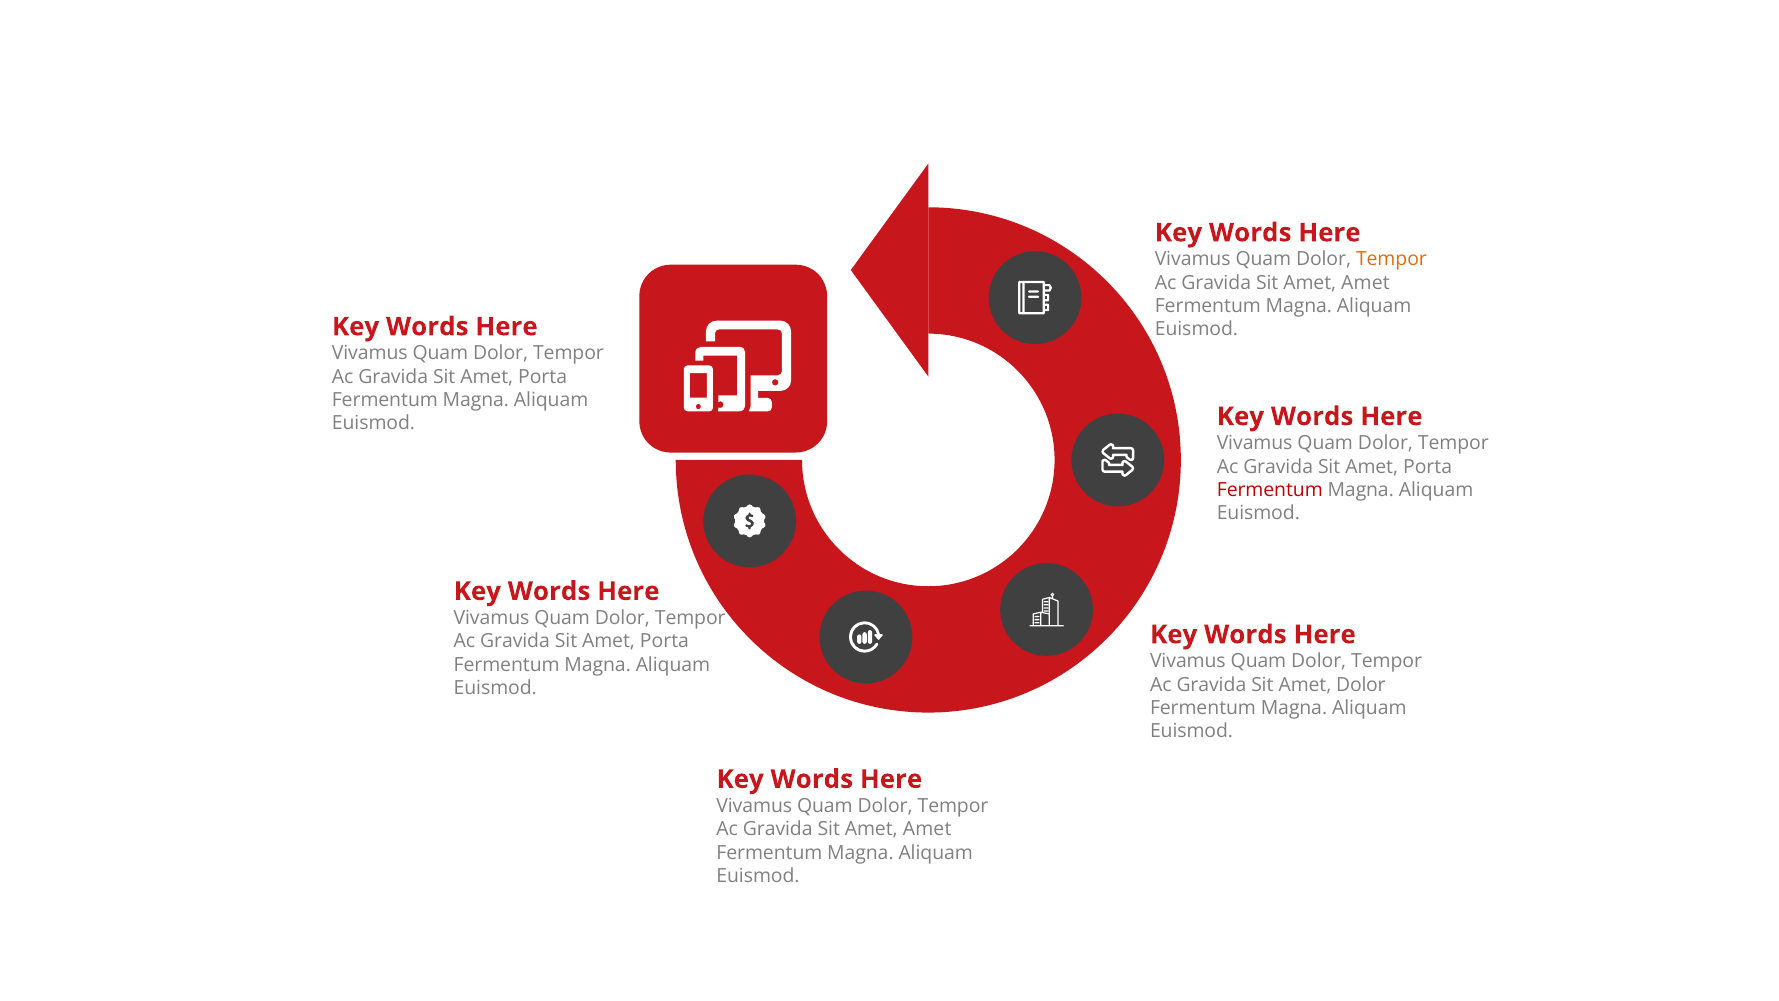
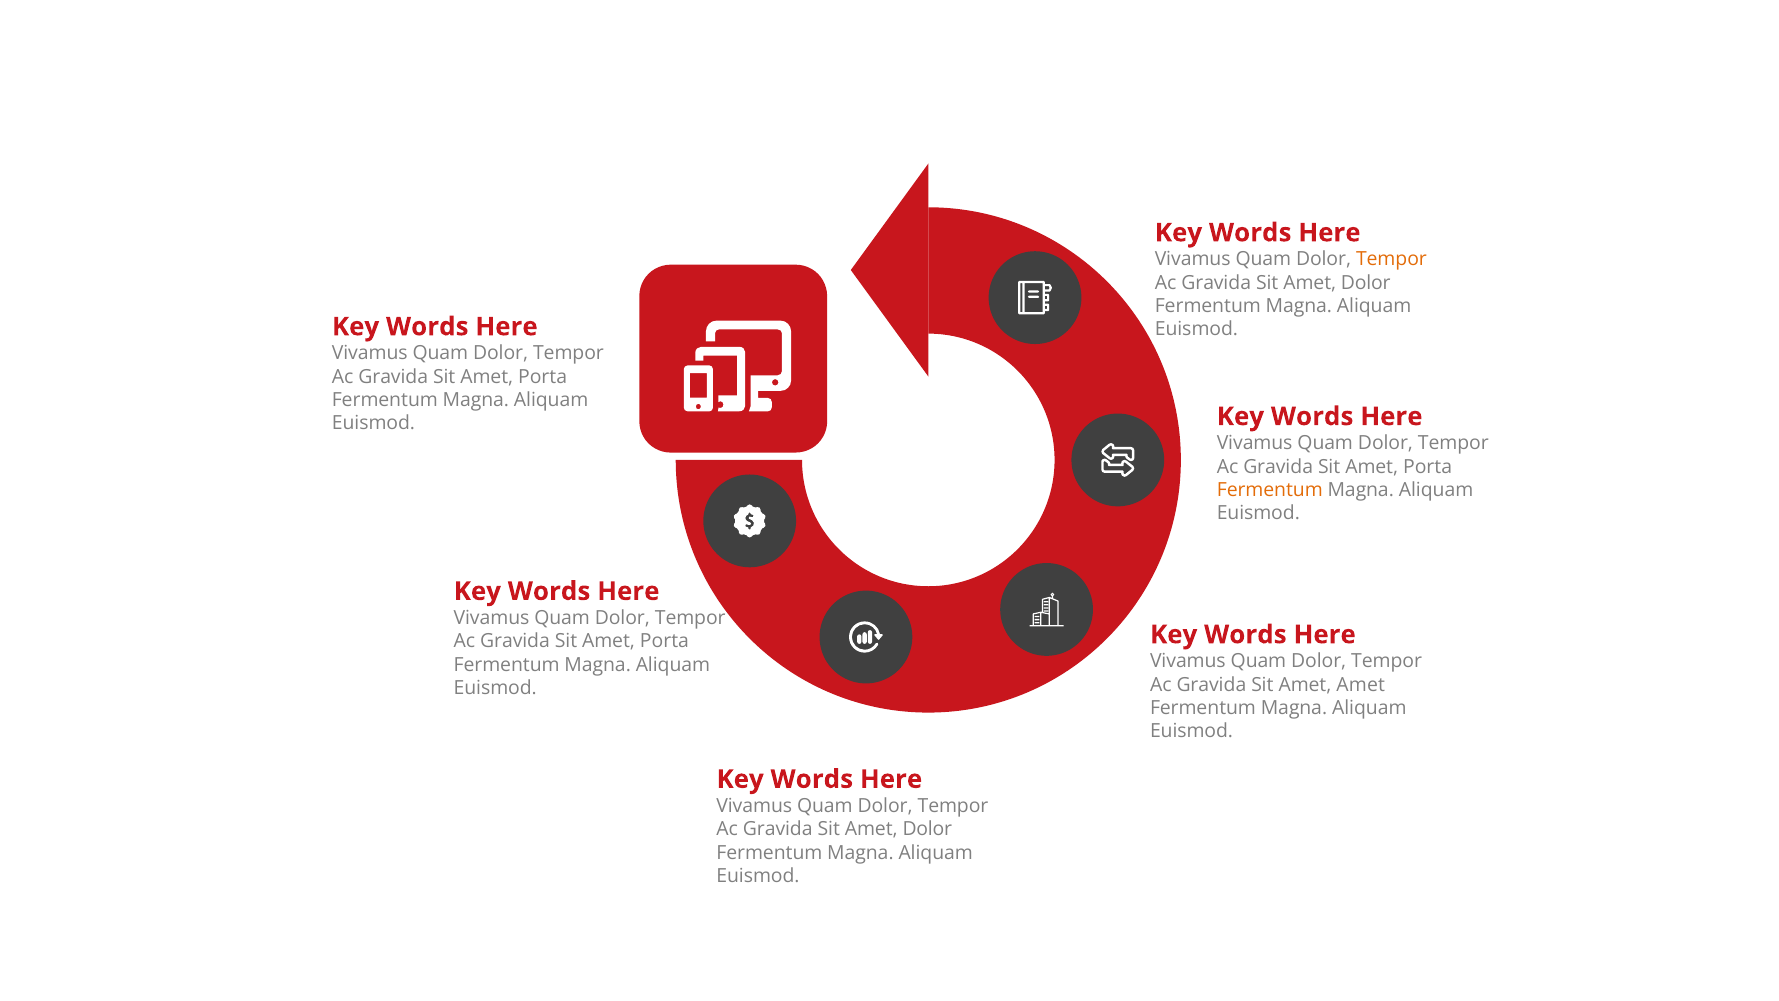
Amet: Amet -> Dolor (1366, 283)
Fermentum colour: red -> orange (1270, 490)
Amet Dolor: Dolor -> Amet (1361, 685)
Amet: Amet -> Dolor (927, 829)
